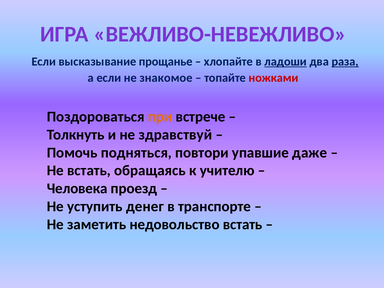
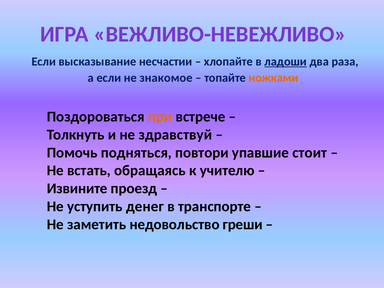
прощанье: прощанье -> несчастии (166, 62)
раза underline: present -> none (345, 62)
ножками colour: red -> orange (274, 78)
даже: даже -> стоит (310, 153)
Человека: Человека -> Извините (77, 188)
недовольство встать: встать -> греши (243, 224)
